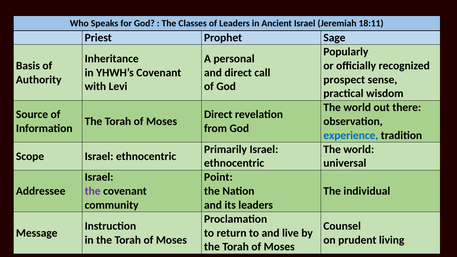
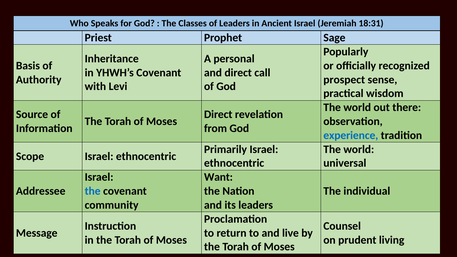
18:11: 18:11 -> 18:31 (371, 23)
Point: Point -> Want (218, 177)
the colour: purple -> blue (93, 191)
